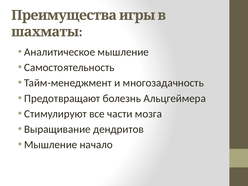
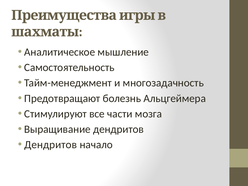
Мышление: Мышление -> Дендритов (51, 145)
